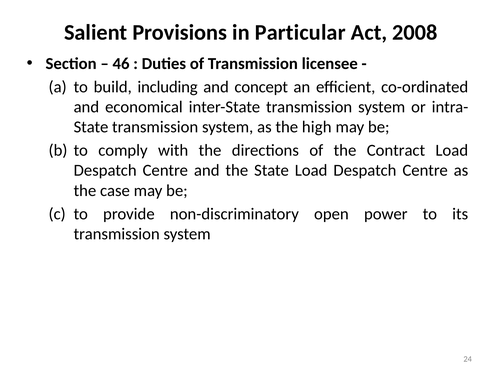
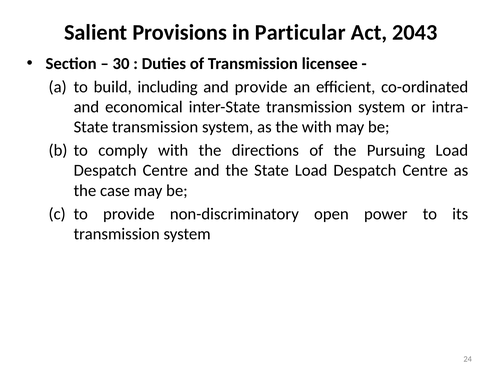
2008: 2008 -> 2043 (415, 33)
46: 46 -> 30 (121, 64)
and concept: concept -> provide (261, 87)
the high: high -> with (317, 127)
Contract: Contract -> Pursuing (396, 151)
